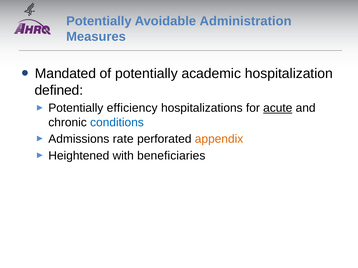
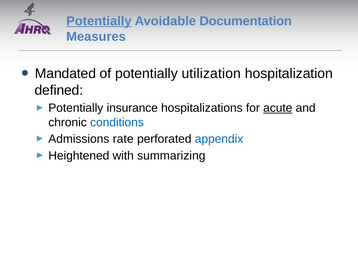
Potentially underline: none -> present (99, 21)
Administration: Administration -> Documentation (246, 21)
academic: academic -> utilization (211, 74)
efficiency: efficiency -> insurance (132, 108)
appendix colour: orange -> blue (219, 139)
beneficiaries: beneficiaries -> summarizing (171, 156)
